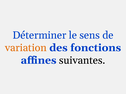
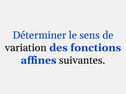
variation colour: orange -> black (26, 48)
